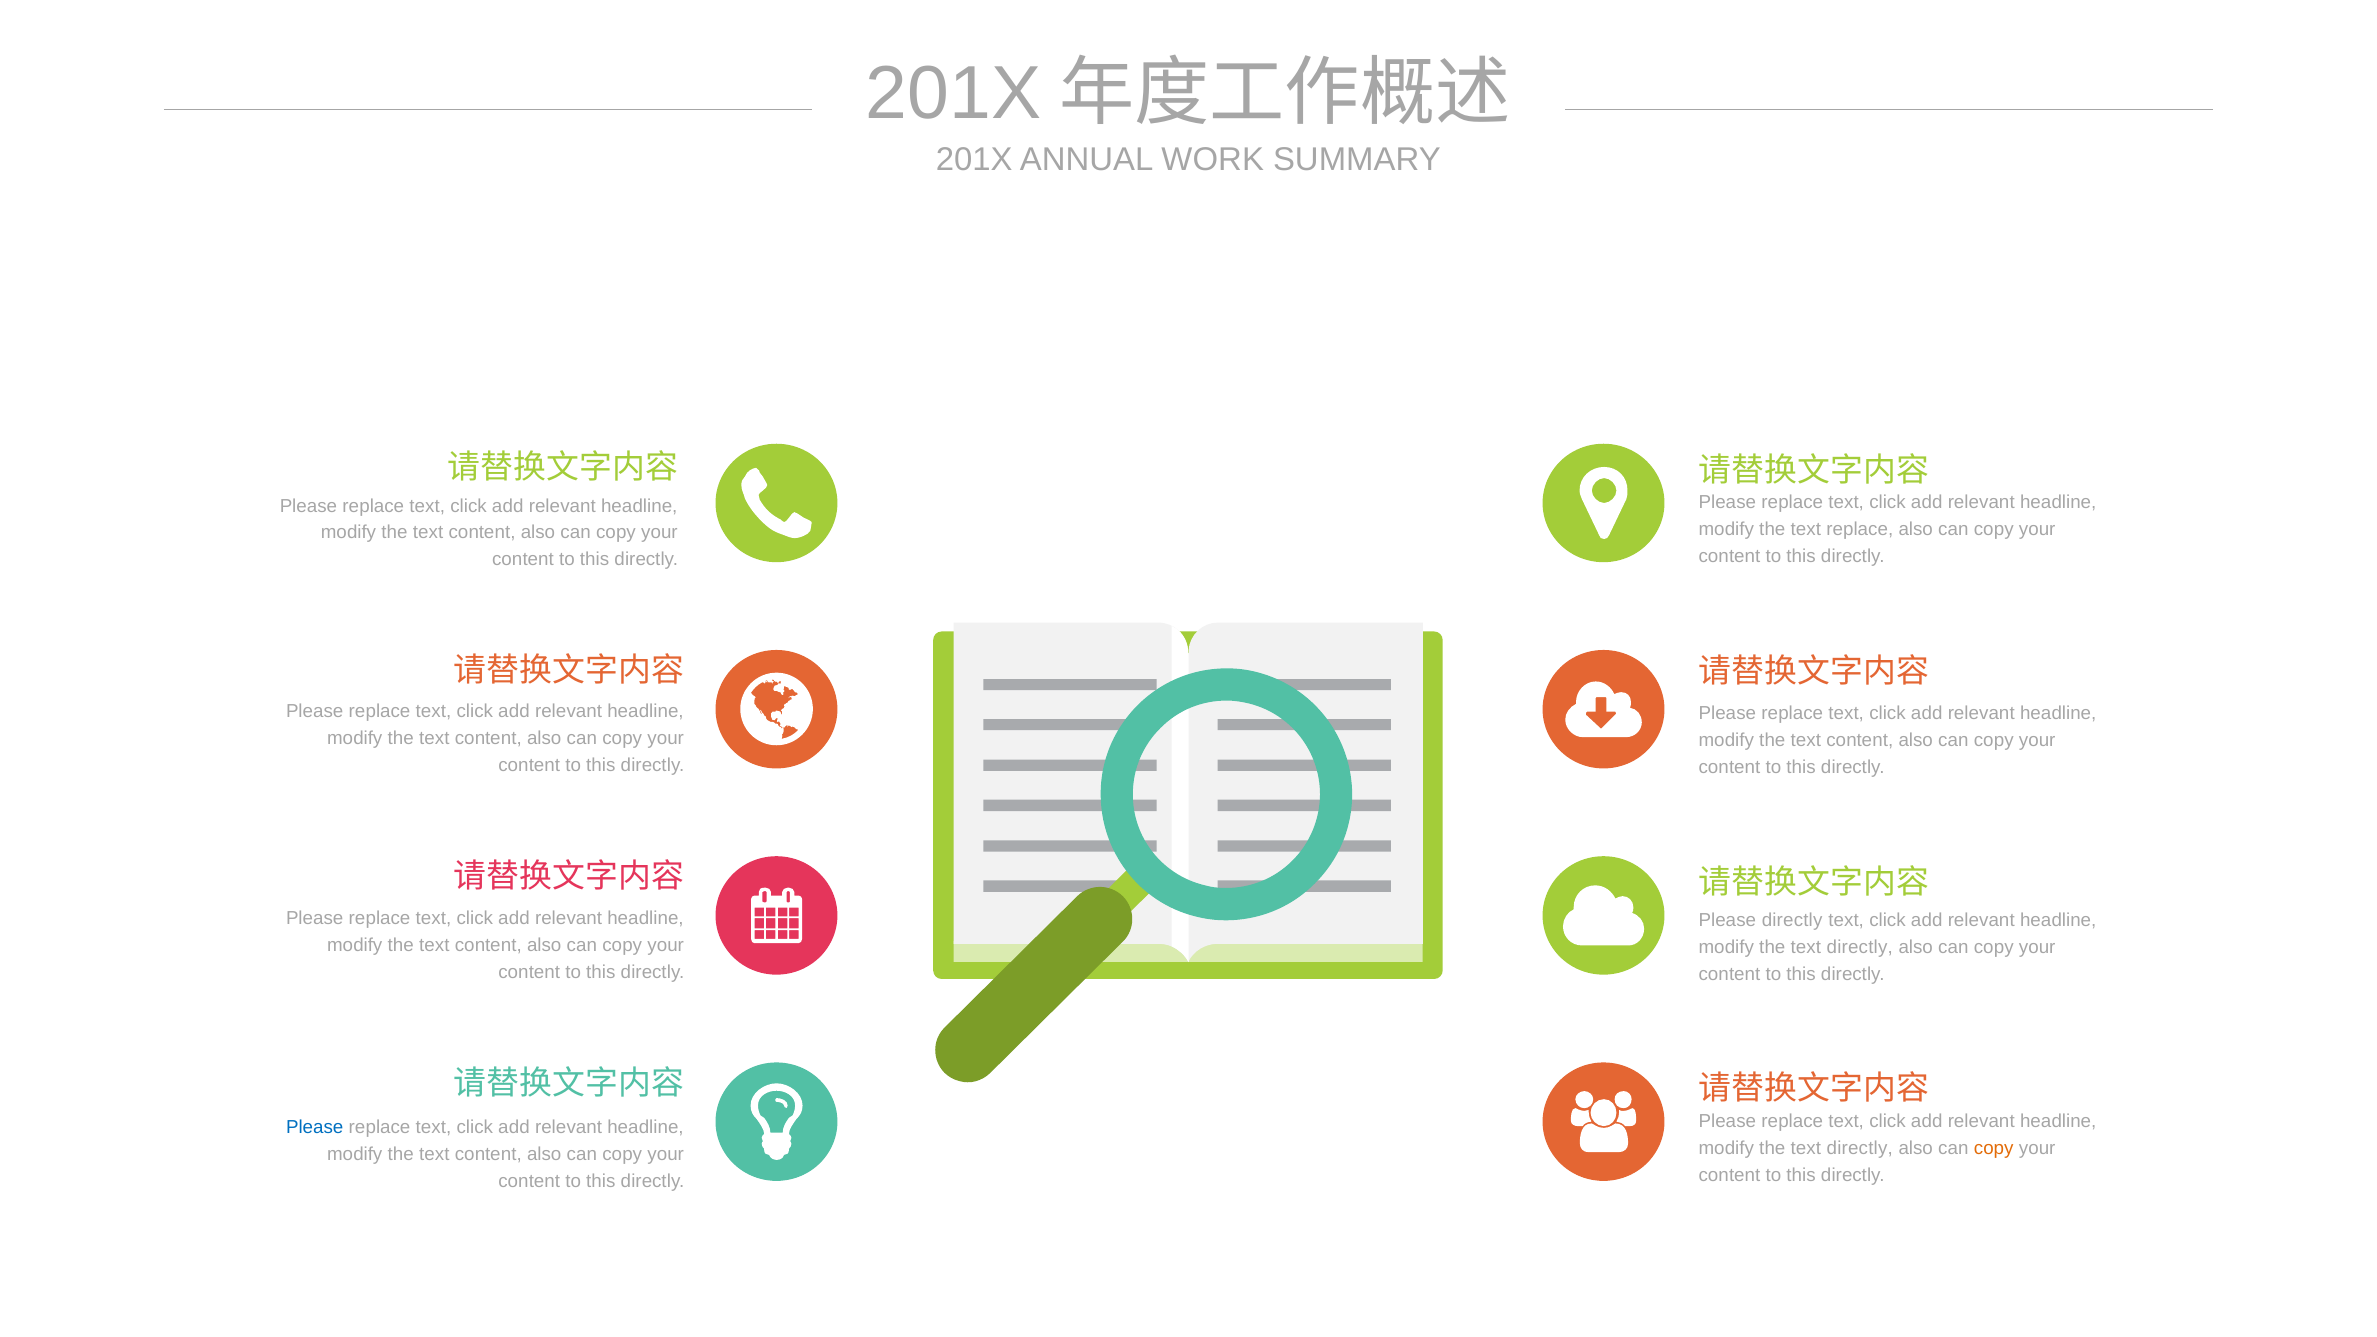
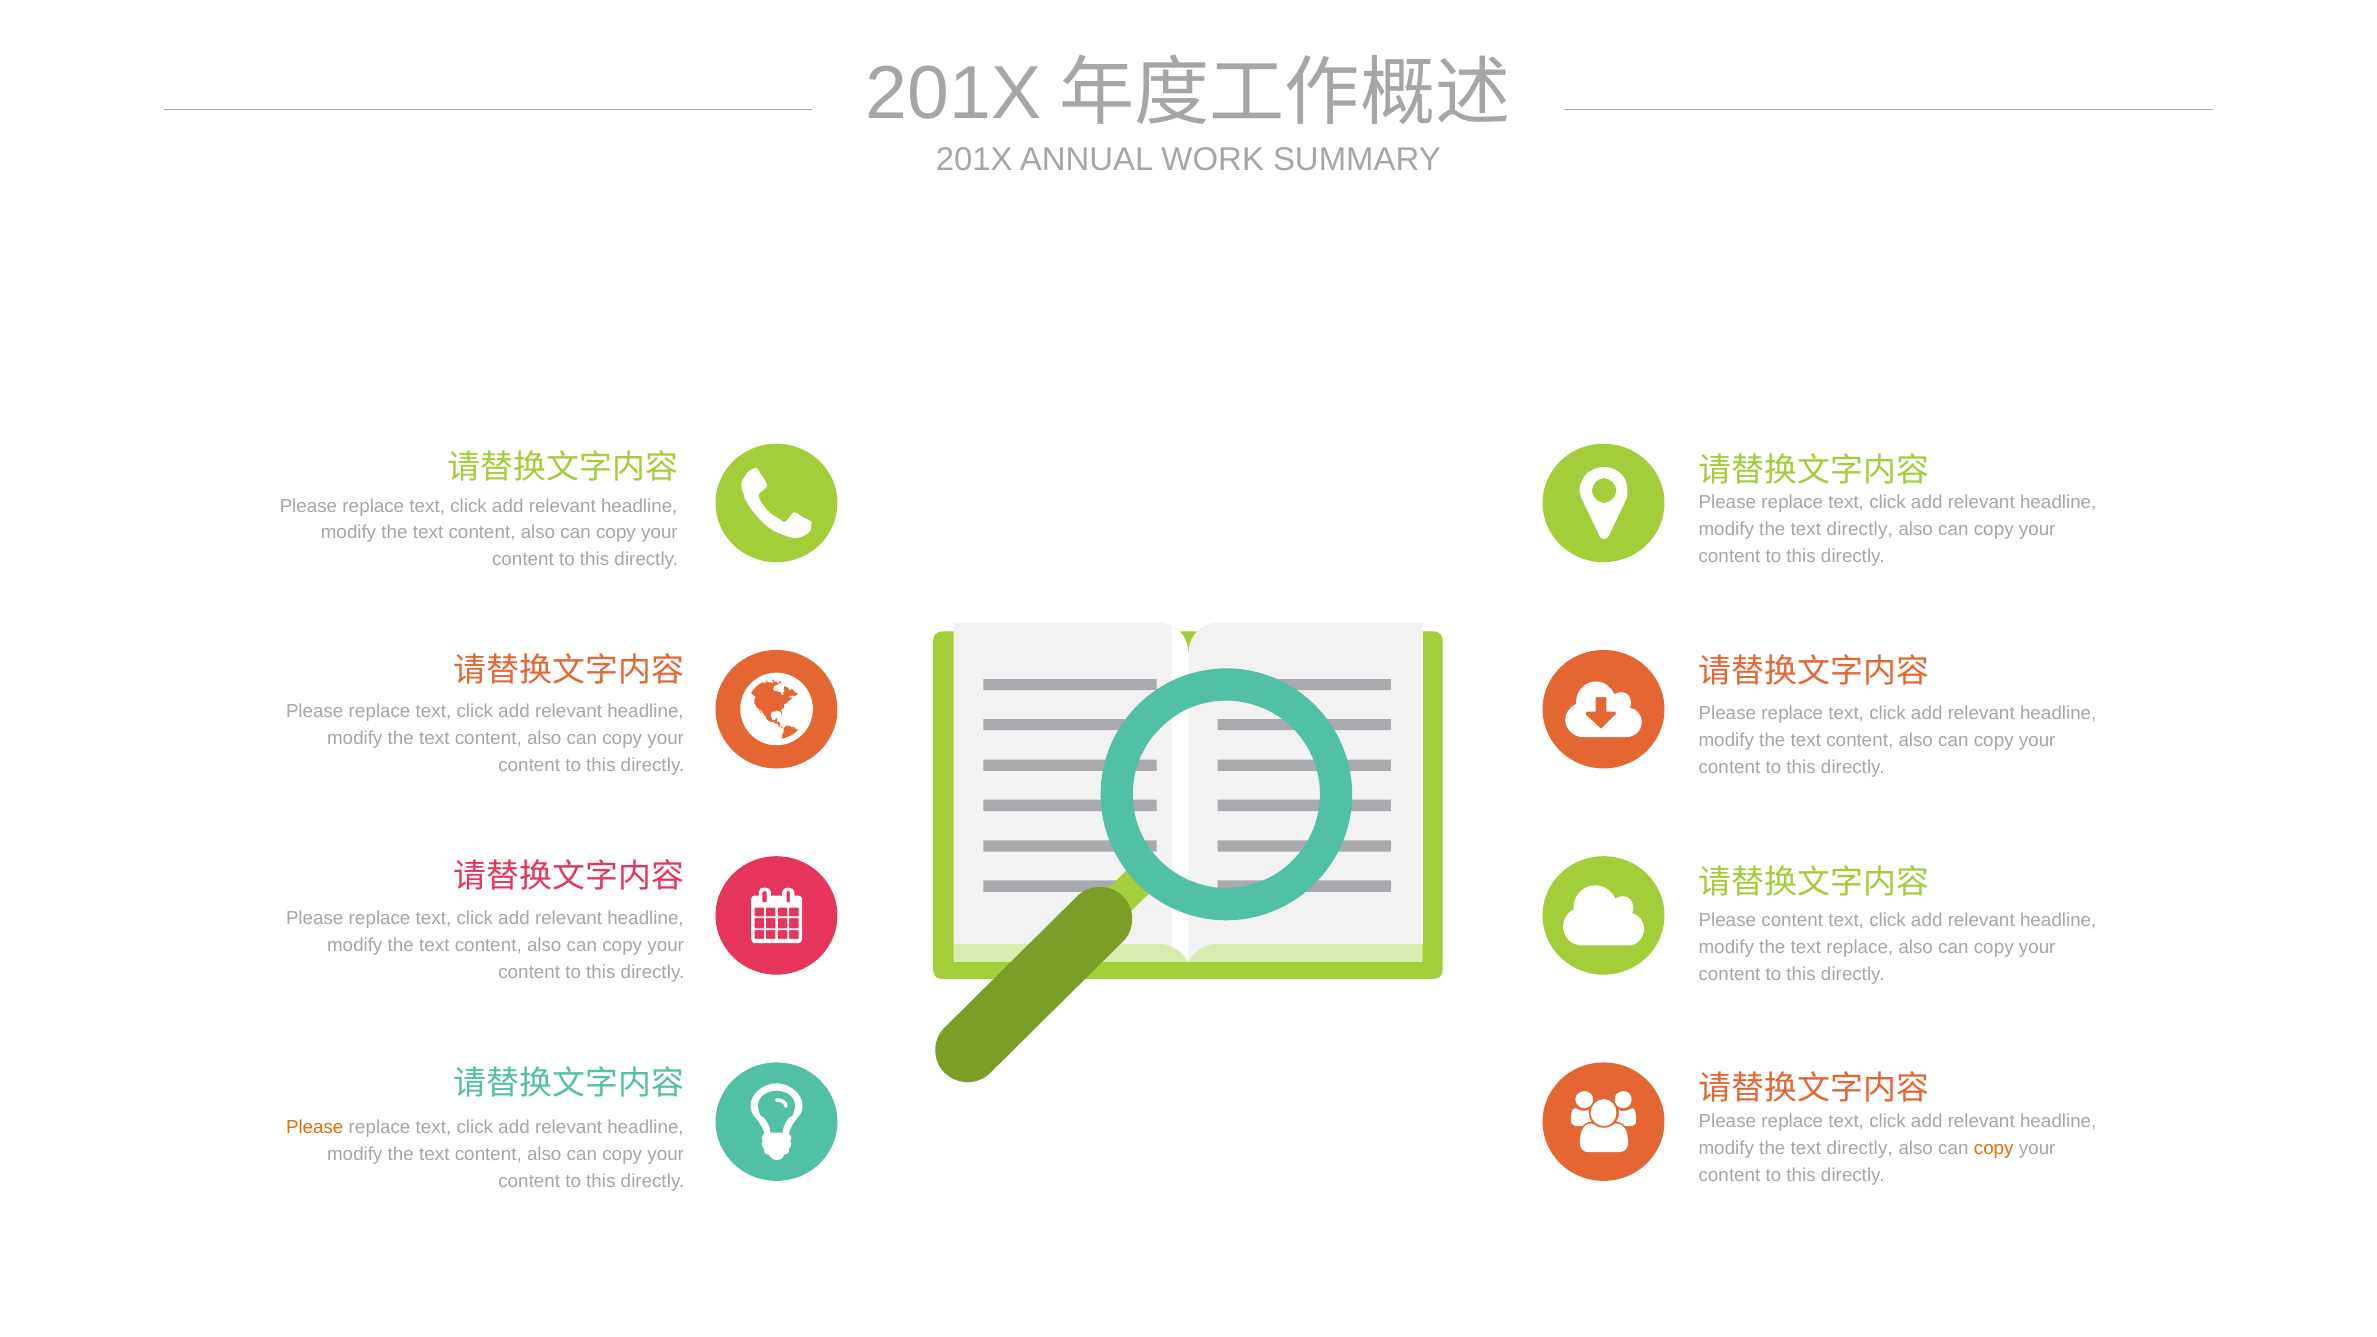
replace: replace -> directly (1860, 530)
Please directly: directly -> content (1792, 920)
directly: directly -> replace (1860, 947)
Please colour: blue -> orange (315, 1127)
